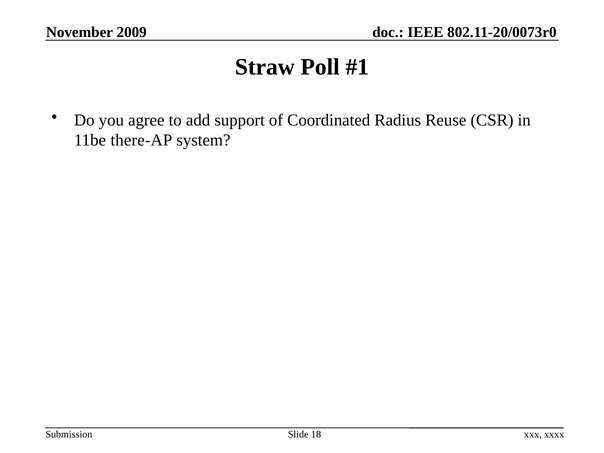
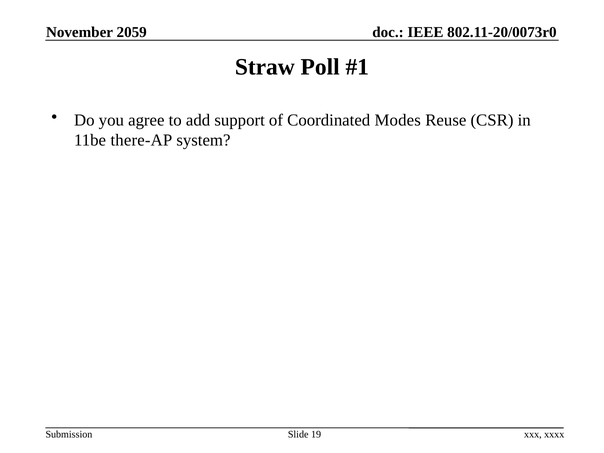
2009: 2009 -> 2059 (132, 32)
Radius: Radius -> Modes (398, 120)
18: 18 -> 19 (316, 434)
